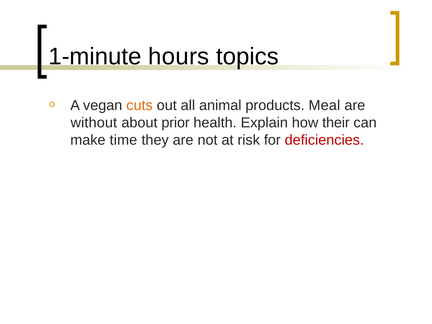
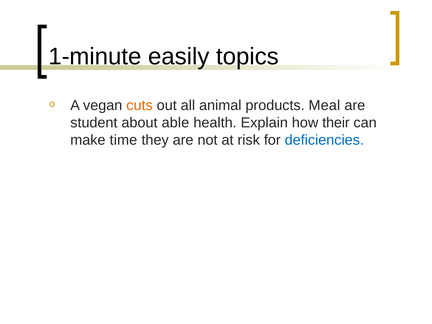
hours: hours -> easily (179, 56)
without: without -> student (94, 123)
prior: prior -> able (175, 123)
deficiencies colour: red -> blue (324, 140)
